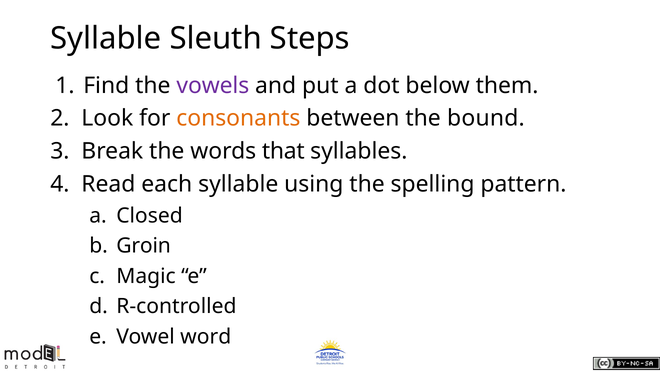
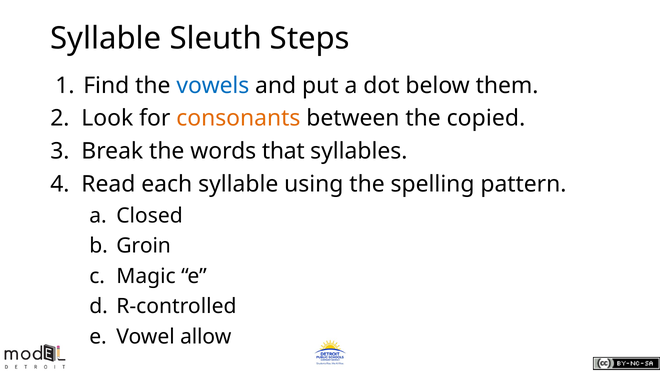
vowels colour: purple -> blue (213, 86)
bound: bound -> copied (486, 118)
word: word -> allow (206, 337)
